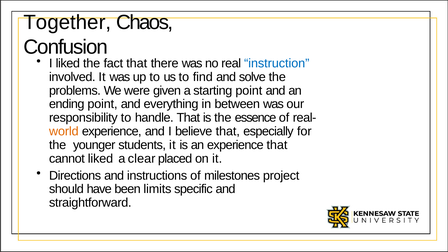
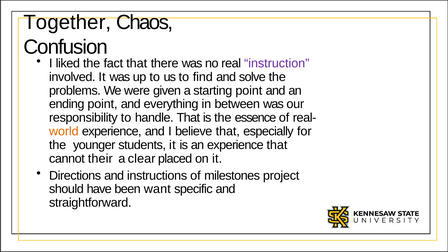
instruction colour: blue -> purple (277, 63)
cannot liked: liked -> their (100, 159)
limits: limits -> want (157, 189)
